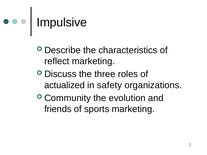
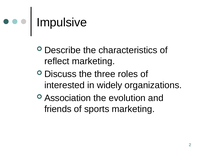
actualized: actualized -> interested (65, 85)
safety: safety -> widely (110, 85)
Community: Community -> Association (68, 98)
